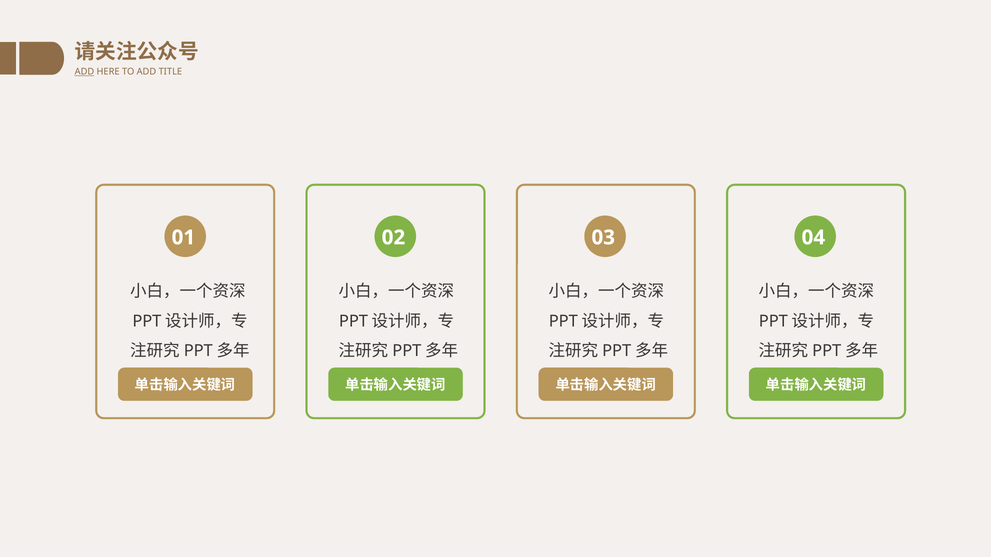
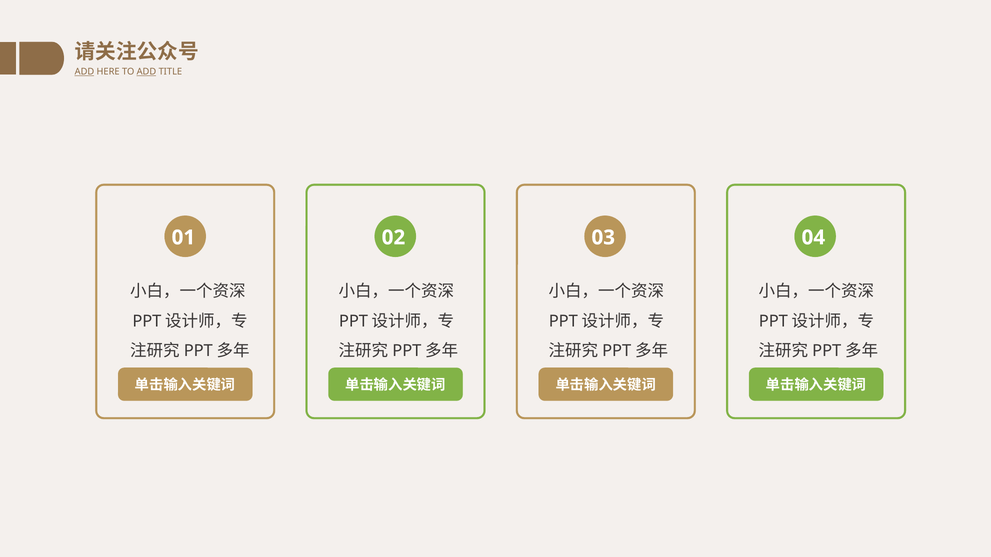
ADD underline: none -> present (146, 72)
